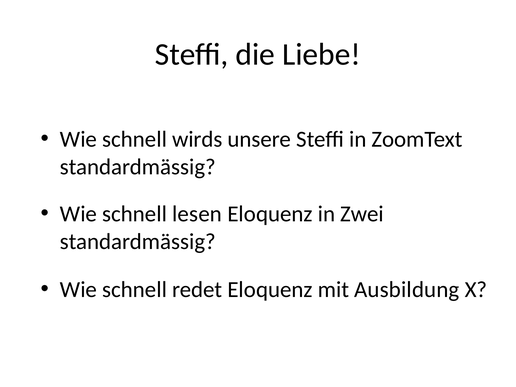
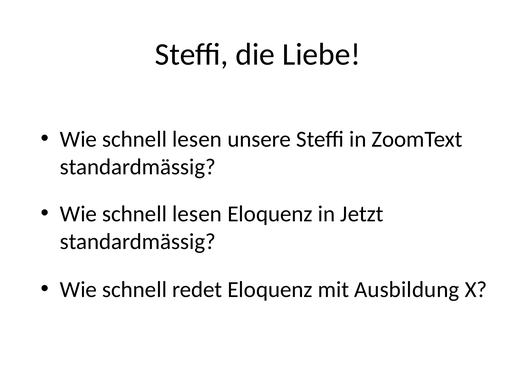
wirds: wirds -> lesen (197, 139)
Zwei: Zwei -> Jetzt (362, 214)
